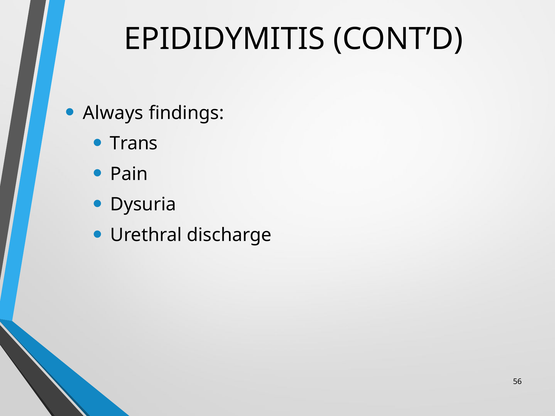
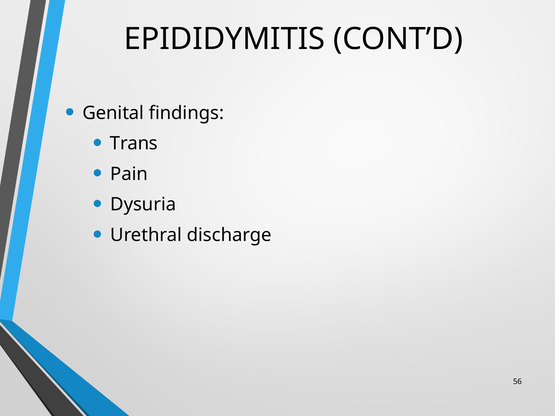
Always: Always -> Genital (113, 113)
